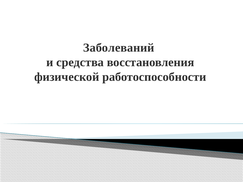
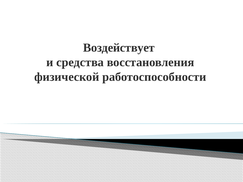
Заболеваний: Заболеваний -> Воздействует (119, 48)
